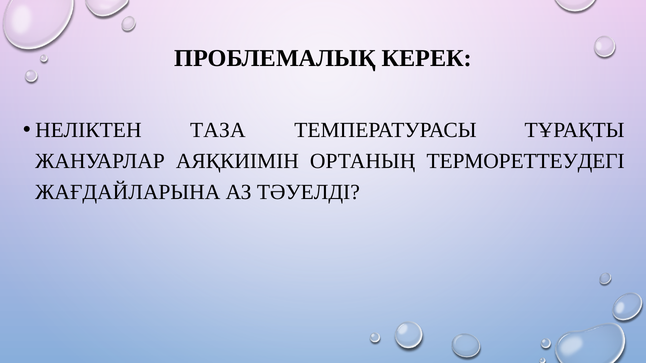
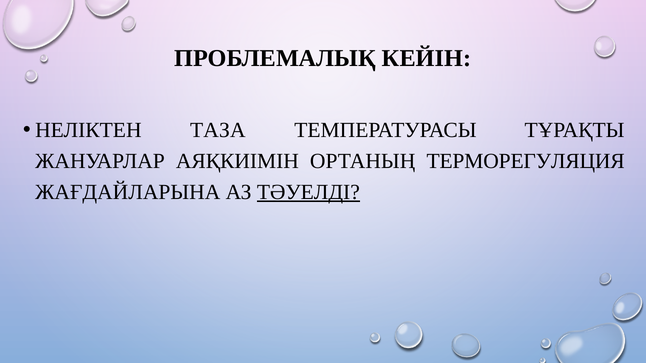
КЕРЕК: КЕРЕК -> КЕЙІН (427, 58)
ТЕРМОРЕТТЕУДЕГІ: ТЕРМОРЕТТЕУДЕГІ -> ТЕРМОРЕГУЛЯЦИЯ (526, 161)
ТӘУЕЛДІ underline: none -> present (308, 192)
